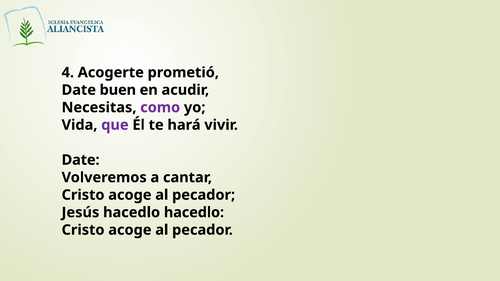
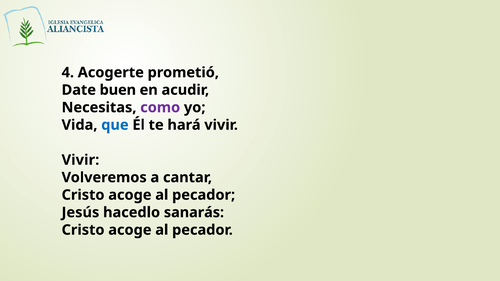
que colour: purple -> blue (115, 125)
Date: Date -> Vivir (80, 160)
hacedlo hacedlo: hacedlo -> sanarás (194, 213)
